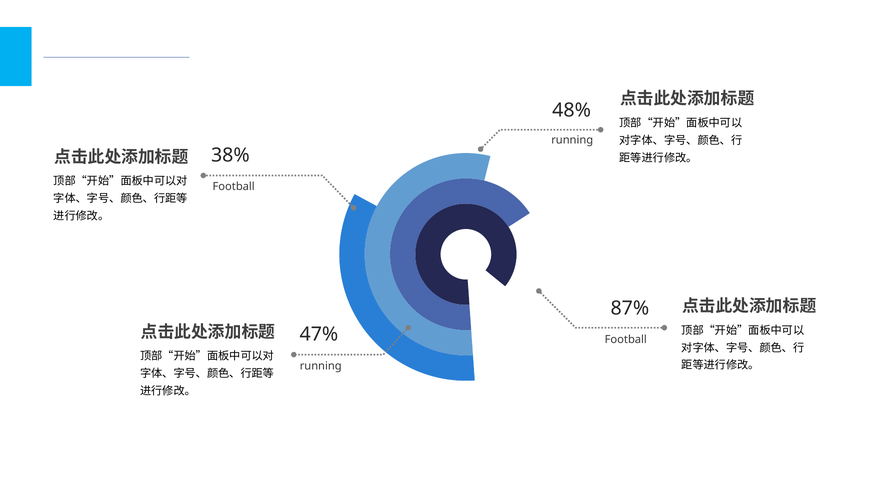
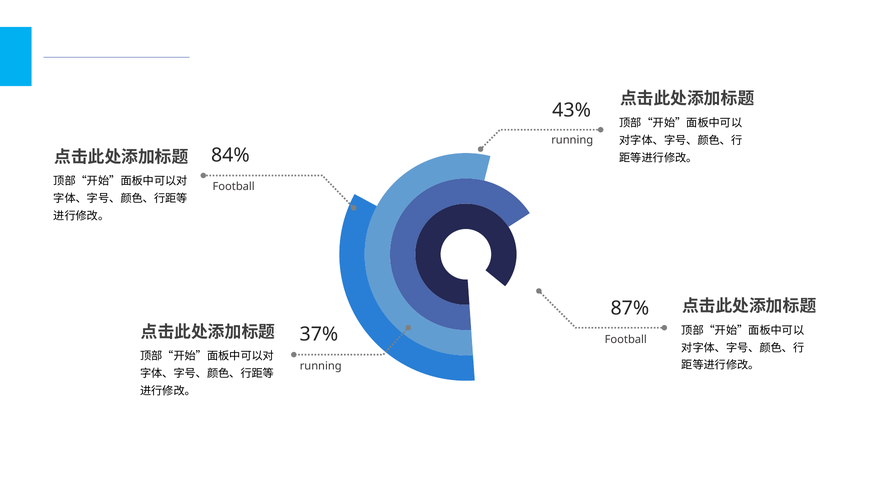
48%: 48% -> 43% (572, 111)
38%: 38% -> 84% (230, 155)
47%: 47% -> 37% (319, 334)
